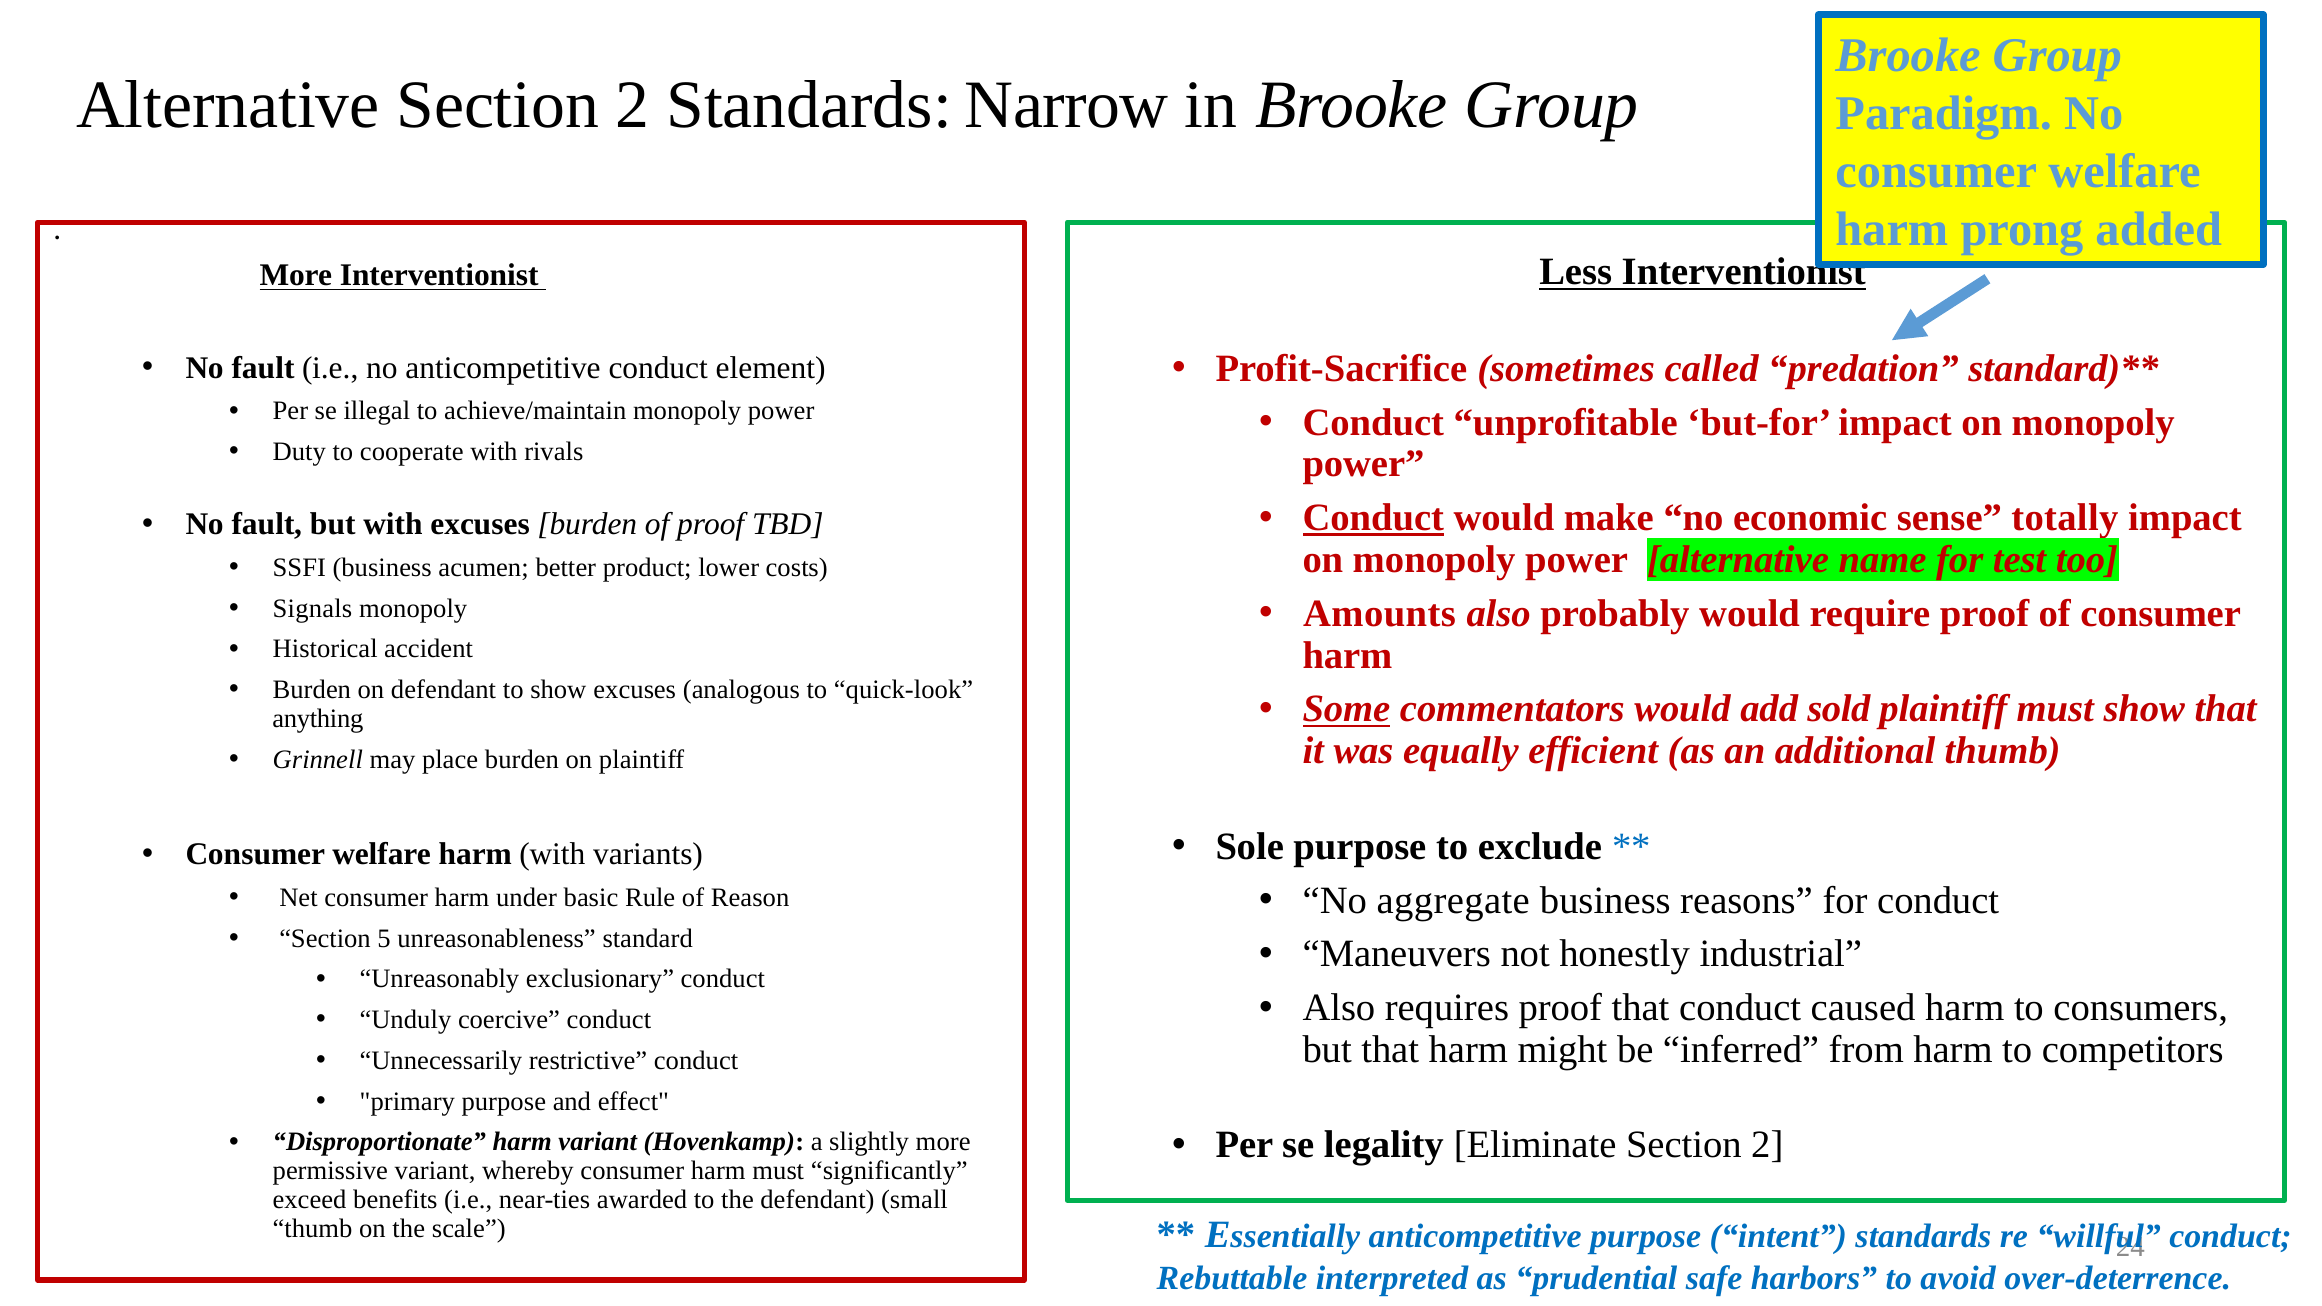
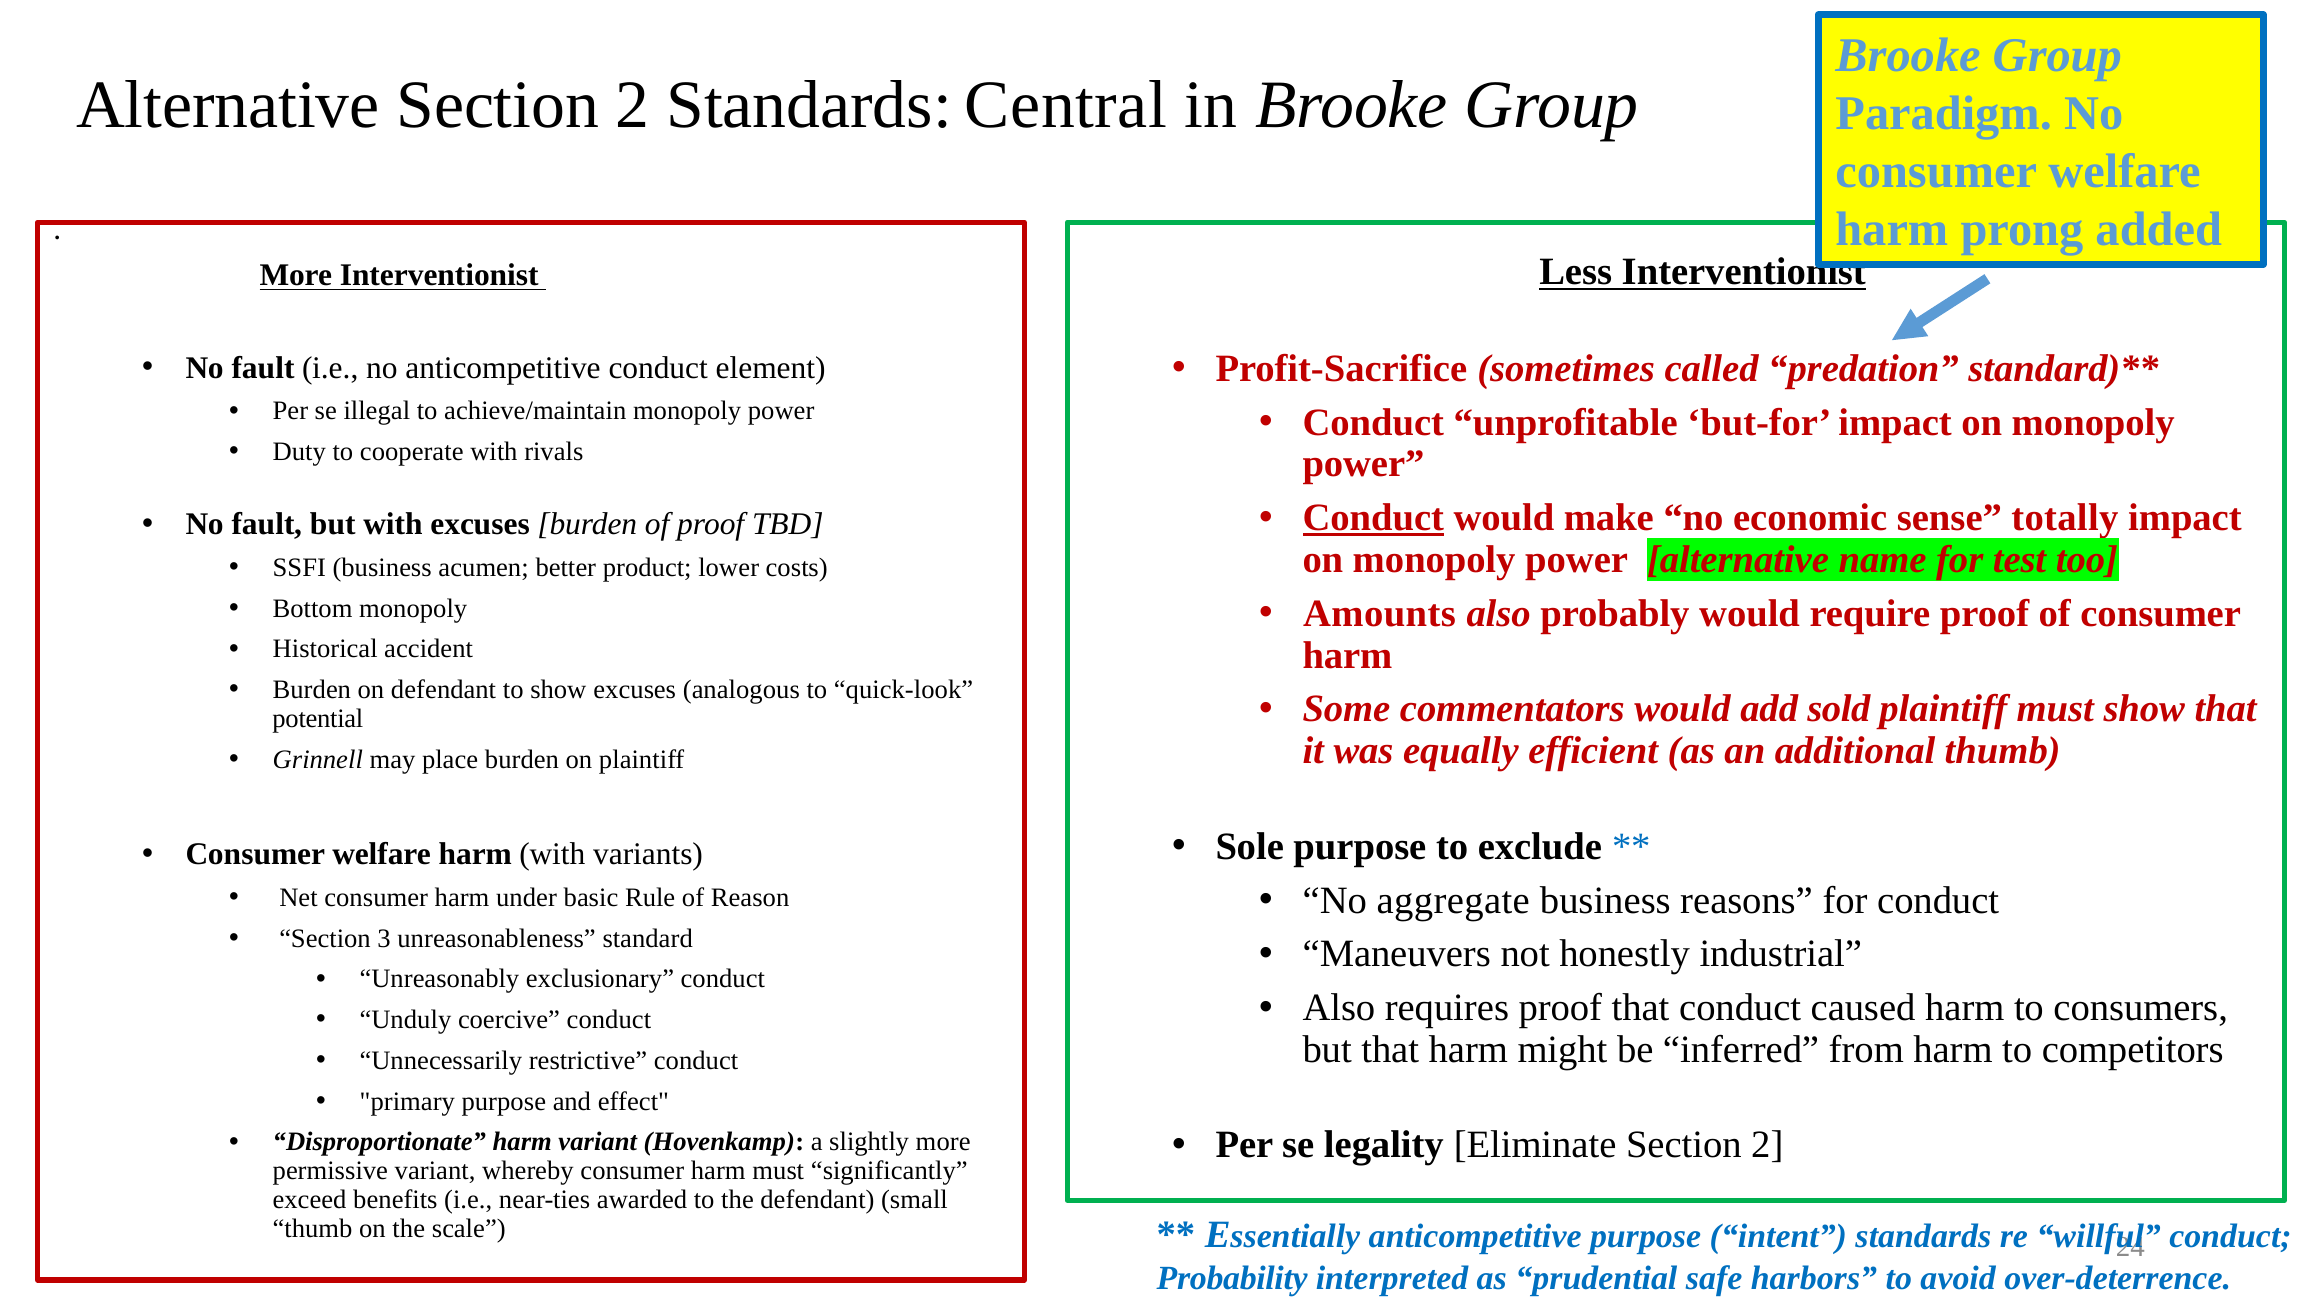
Narrow: Narrow -> Central (1066, 105)
Signals: Signals -> Bottom (313, 608)
Some underline: present -> none (1346, 709)
anything: anything -> potential (318, 719)
5: 5 -> 3 (384, 938)
Rebuttable: Rebuttable -> Probability (1232, 1278)
